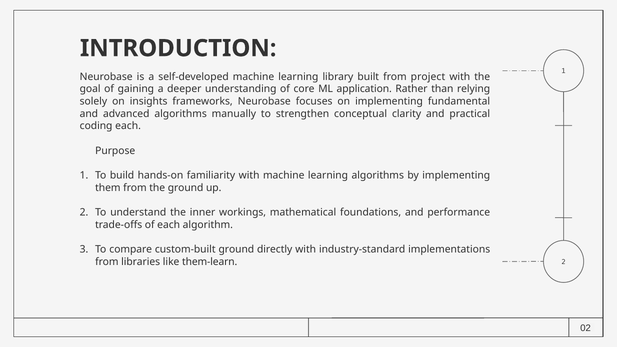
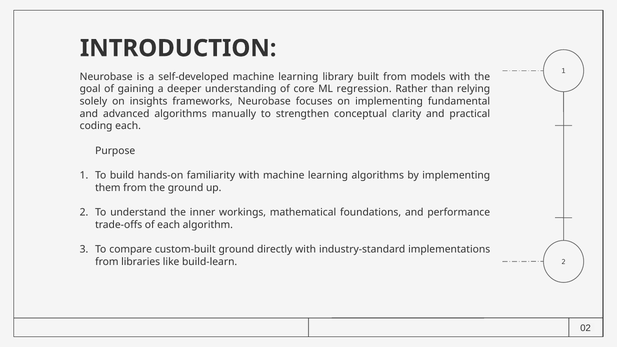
project: project -> models (428, 77)
application: application -> regression (364, 89)
them-learn: them-learn -> build-learn (210, 262)
